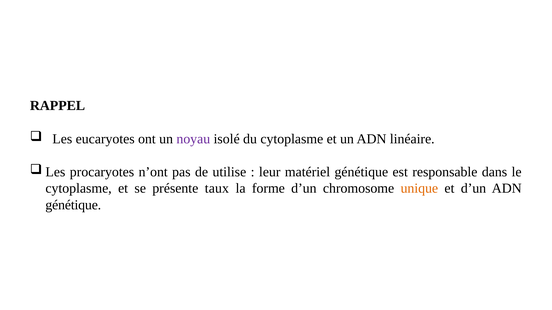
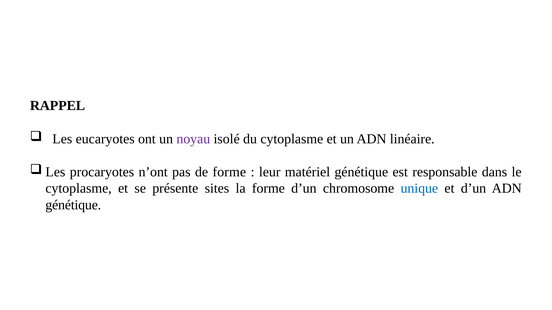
de utilise: utilise -> forme (229, 172)
taux: taux -> sites (217, 189)
unique colour: orange -> blue (419, 189)
